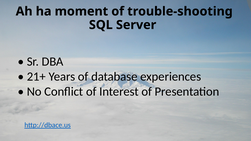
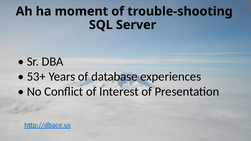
21+: 21+ -> 53+ (36, 77)
